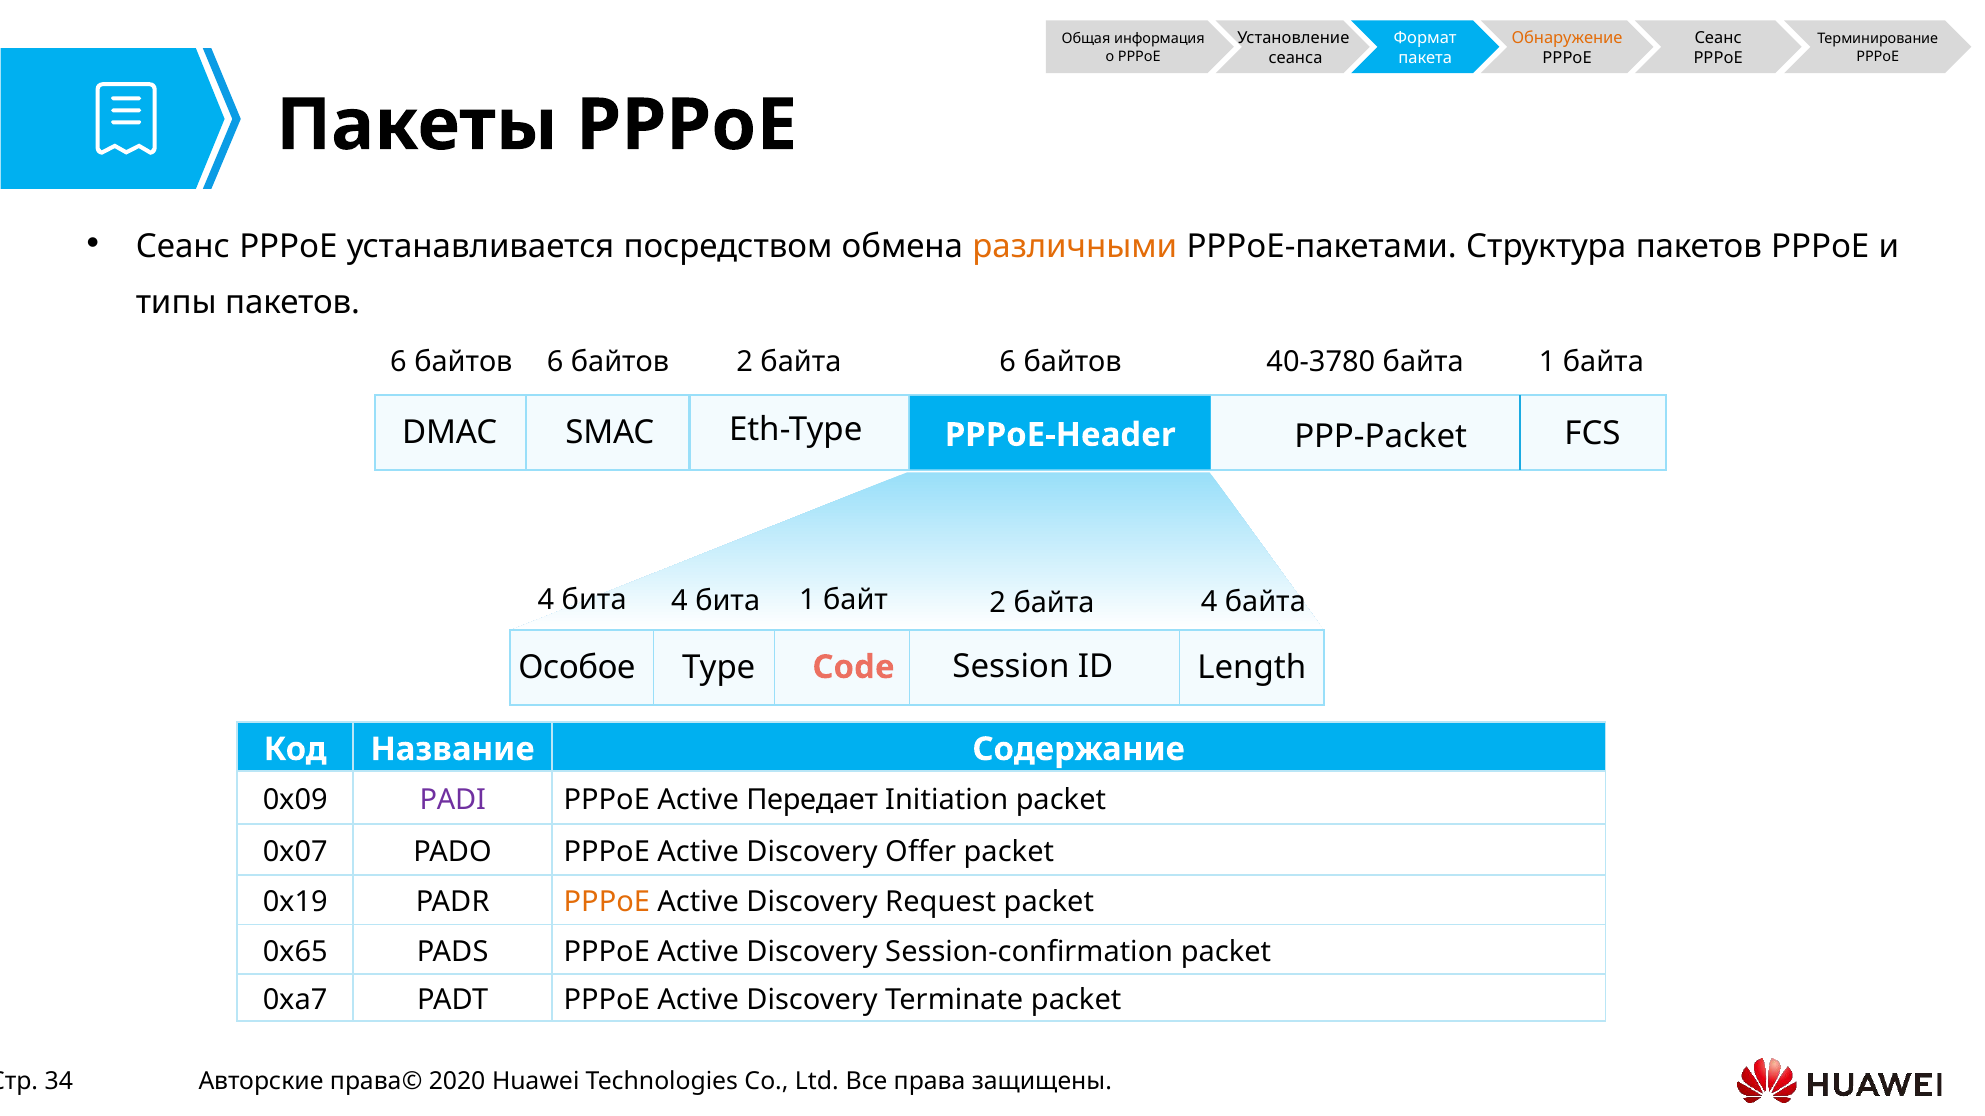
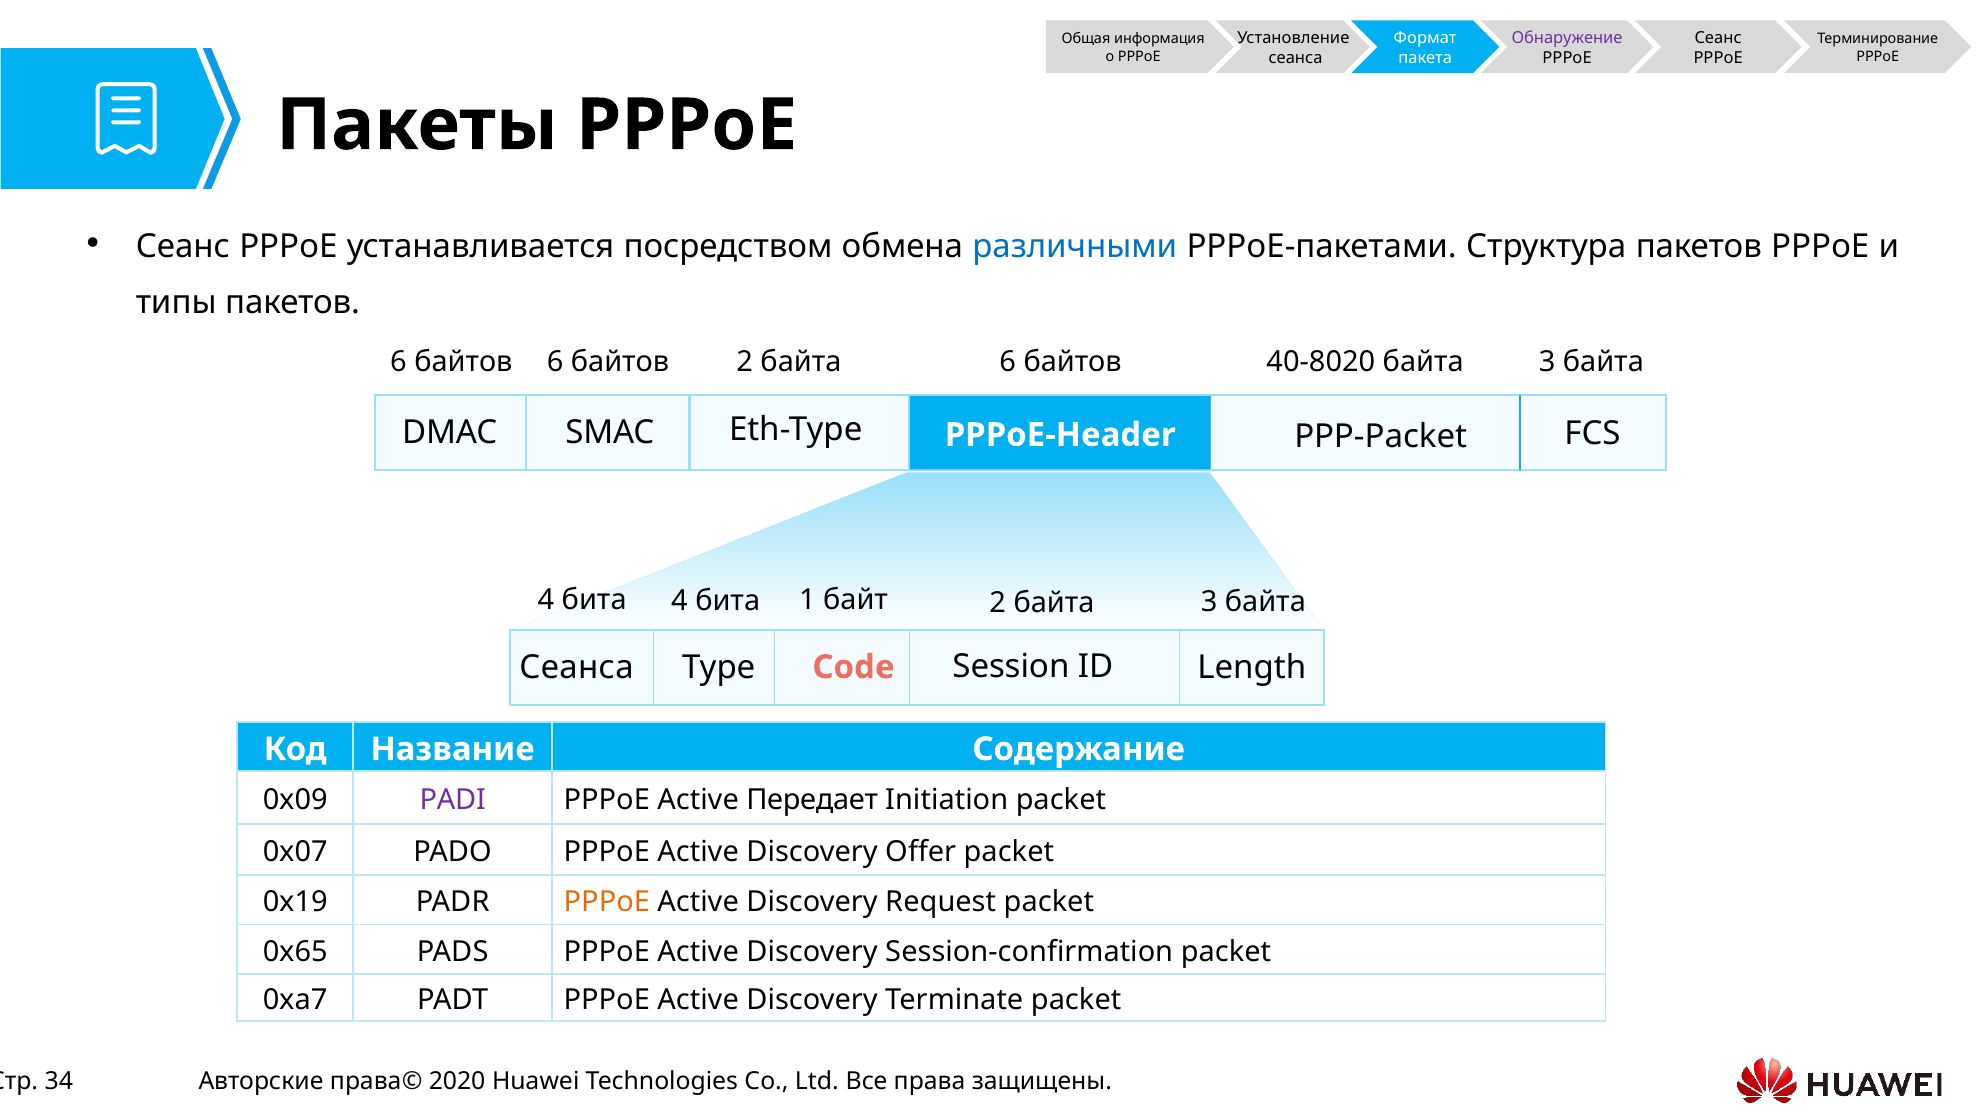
Обнаружение colour: orange -> purple (1567, 38)
различными colour: orange -> blue (1075, 247)
40-3780: 40-3780 -> 40-8020 (1321, 362)
1: 1 -> 3 (1547, 362)
байт 4: 4 -> 3 (1209, 603)
Особое: Особое -> Сеанса (577, 667)
